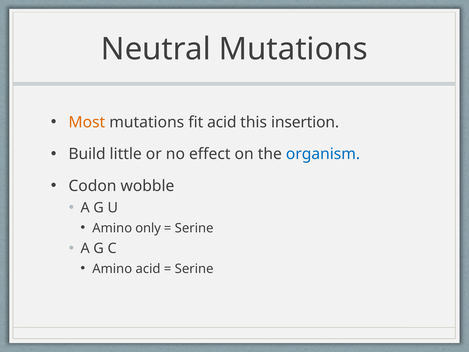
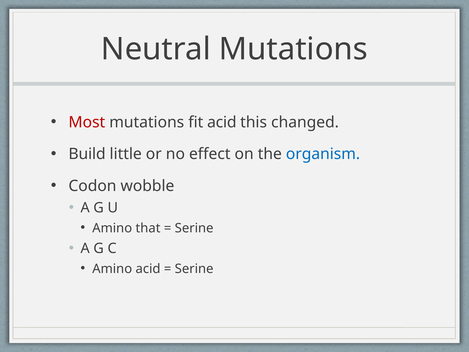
Most colour: orange -> red (87, 122)
insertion: insertion -> changed (305, 122)
only: only -> that (148, 228)
